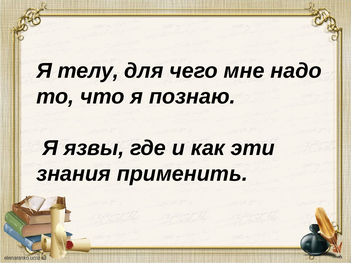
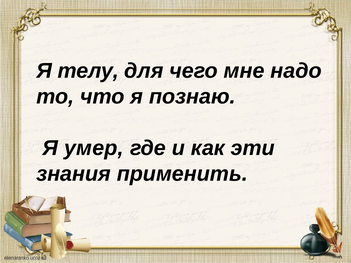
язвы: язвы -> умер (94, 148)
